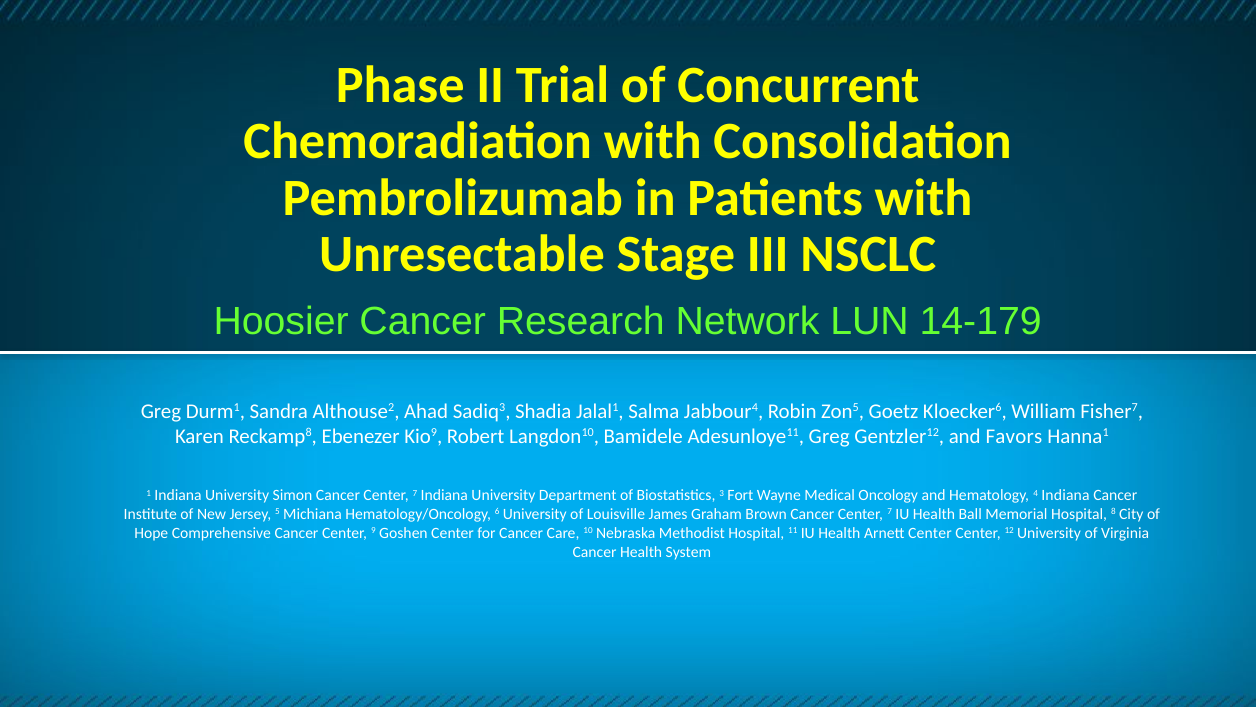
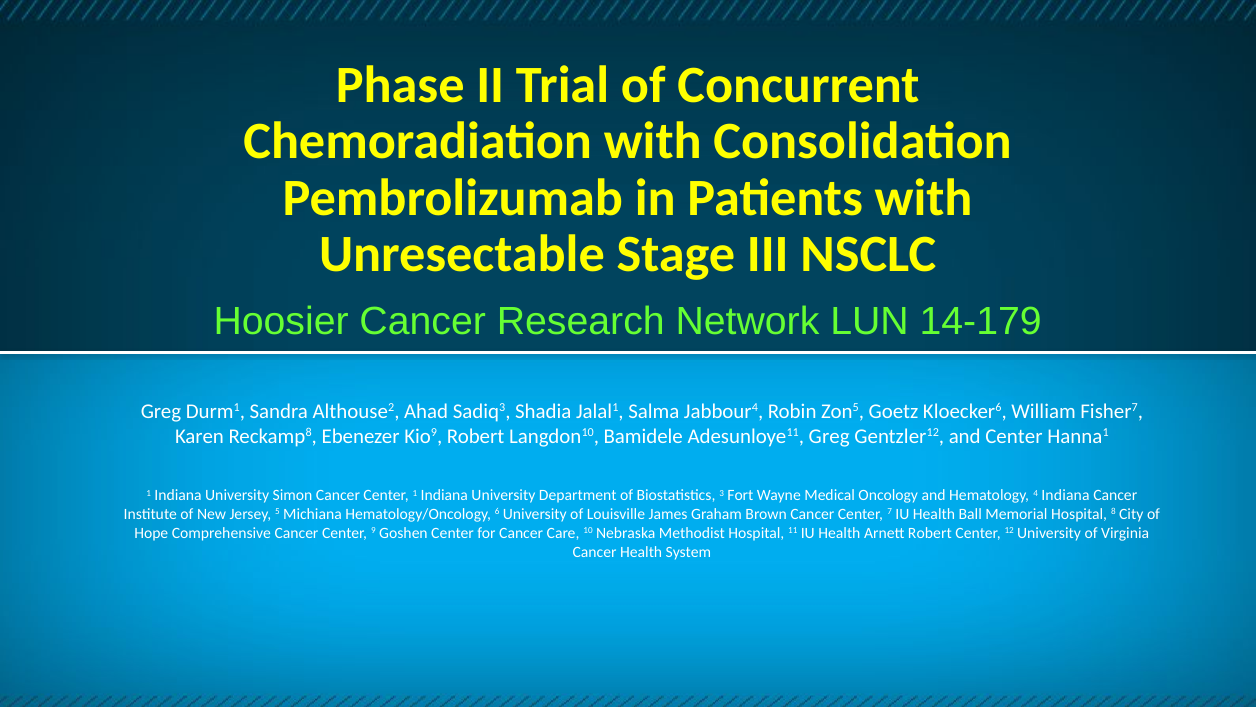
and Favors: Favors -> Center (1014, 436)
Simon Cancer Center 7: 7 -> 1 (415, 493)
Arnett Center: Center -> Robert (930, 533)
